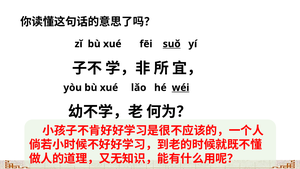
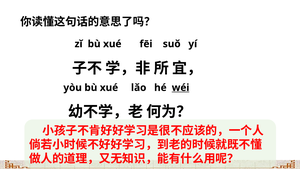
suǒ underline: present -> none (172, 44)
